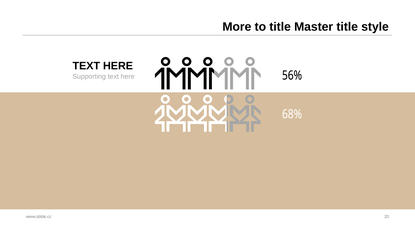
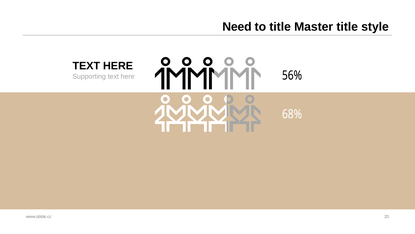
More: More -> Need (237, 27)
